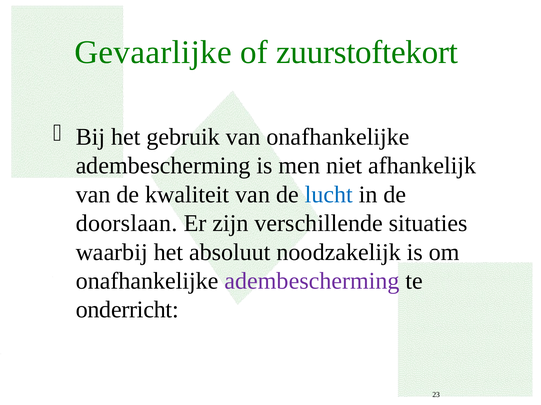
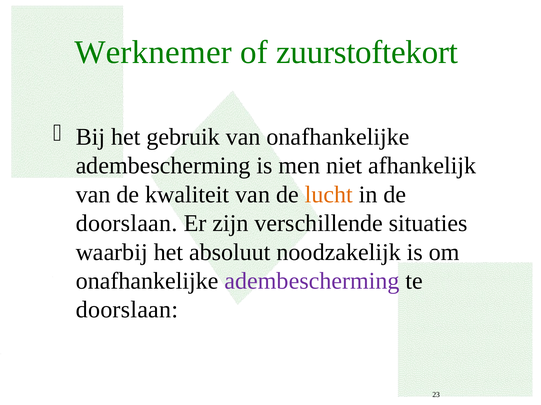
Gevaarlijke: Gevaarlijke -> Werknemer (153, 52)
lucht colour: blue -> orange (329, 195)
onderricht: onderricht -> doorslaan (127, 310)
